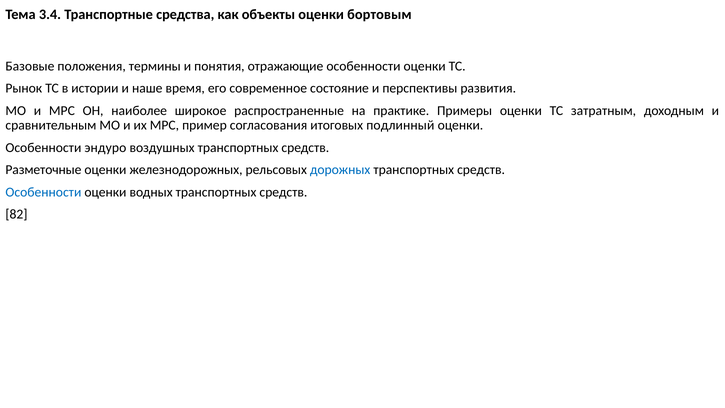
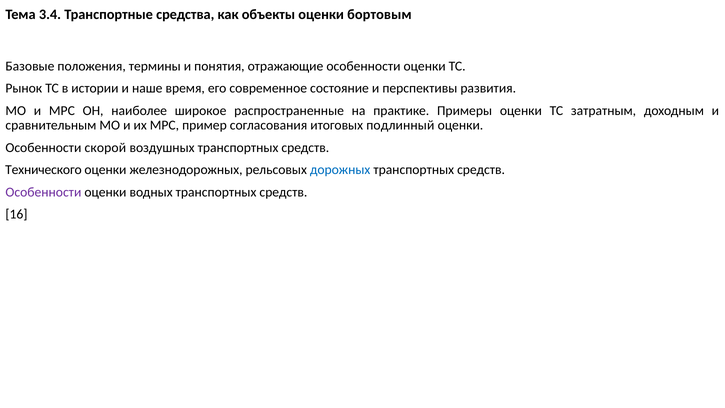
эндуро: эндуро -> скорой (105, 148)
Разметочные: Разметочные -> Технического (43, 170)
Особенности colour: blue -> purple (43, 192)
82: 82 -> 16 (16, 214)
